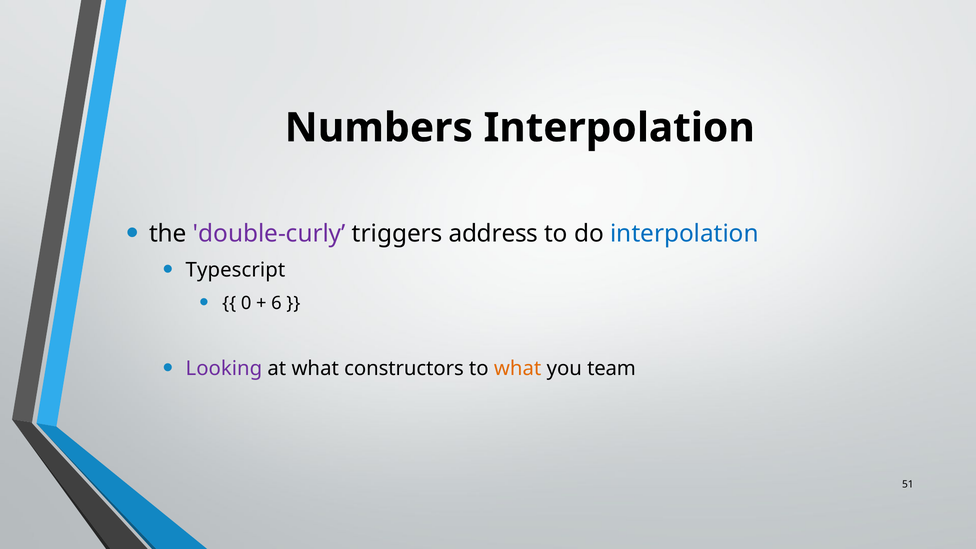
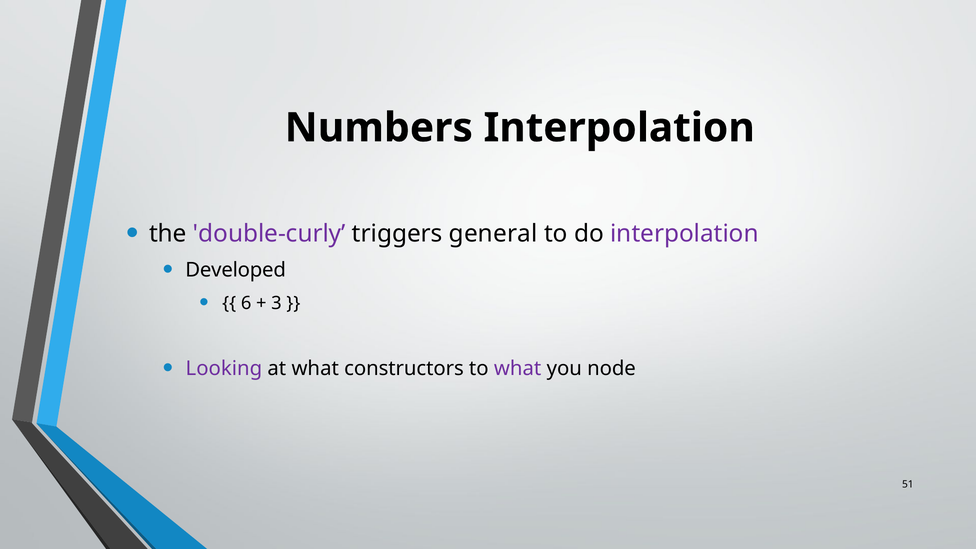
address: address -> general (493, 233)
interpolation colour: blue -> purple (684, 233)
Typescript: Typescript -> Developed (236, 270)
0: 0 -> 6 (246, 303)
6: 6 -> 3 (276, 303)
what colour: orange -> purple (518, 368)
team: team -> node (611, 368)
